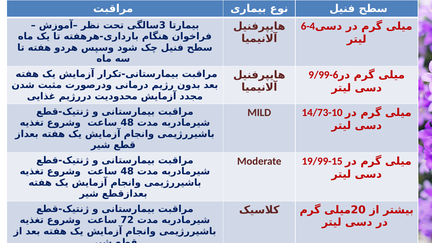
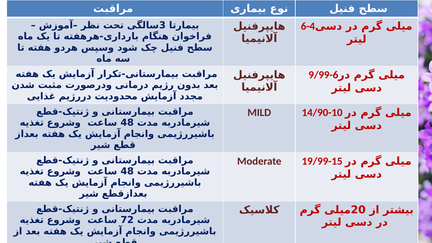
14/73-10: 14/73-10 -> 14/90-10 (322, 113)
